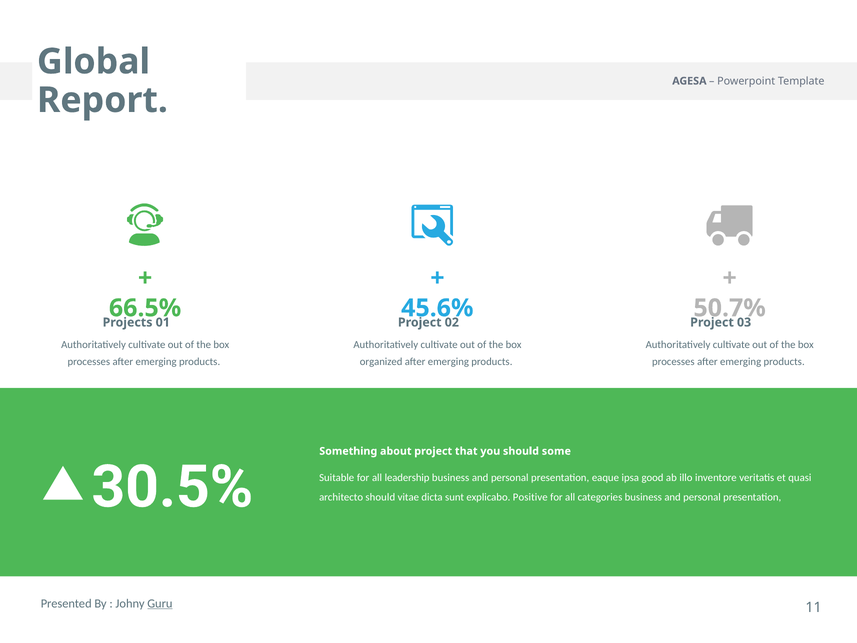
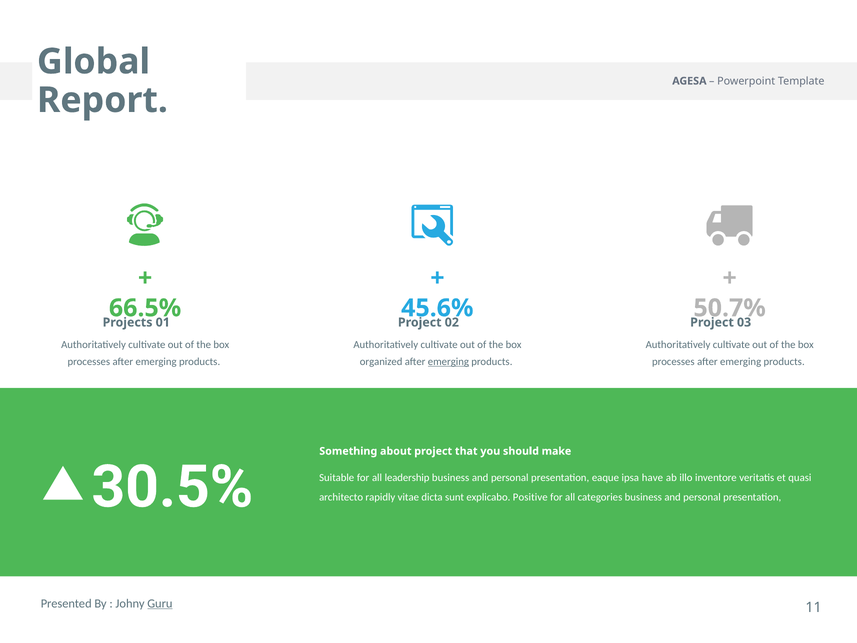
emerging underline: none -> present (448, 362)
some: some -> make (556, 451)
good: good -> have (652, 478)
architecto should: should -> rapidly (380, 497)
